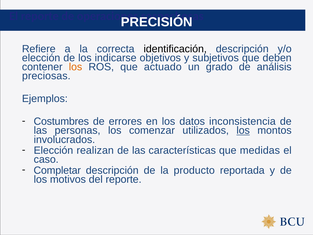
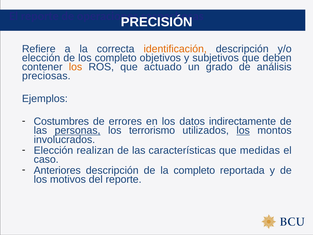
identificación colour: black -> orange (175, 49)
los indicarse: indicarse -> completo (116, 58)
inconsistencia: inconsistencia -> indirectamente (242, 121)
personas underline: none -> present (78, 130)
comenzar: comenzar -> terrorismo (152, 130)
Completar: Completar -> Anteriores (57, 170)
la producto: producto -> completo (194, 170)
